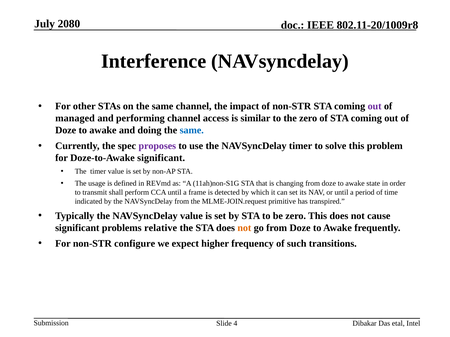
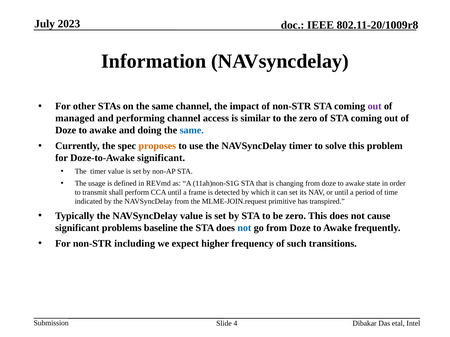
2080: 2080 -> 2023 (69, 24)
Interference: Interference -> Information (154, 61)
proposes colour: purple -> orange (157, 146)
relative: relative -> baseline (161, 228)
not colour: orange -> blue (244, 228)
configure: configure -> including (135, 244)
